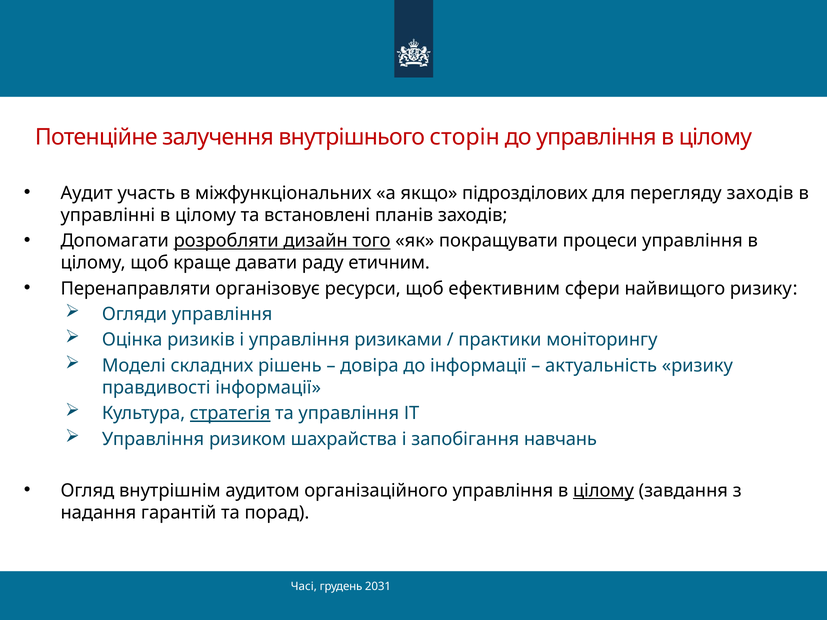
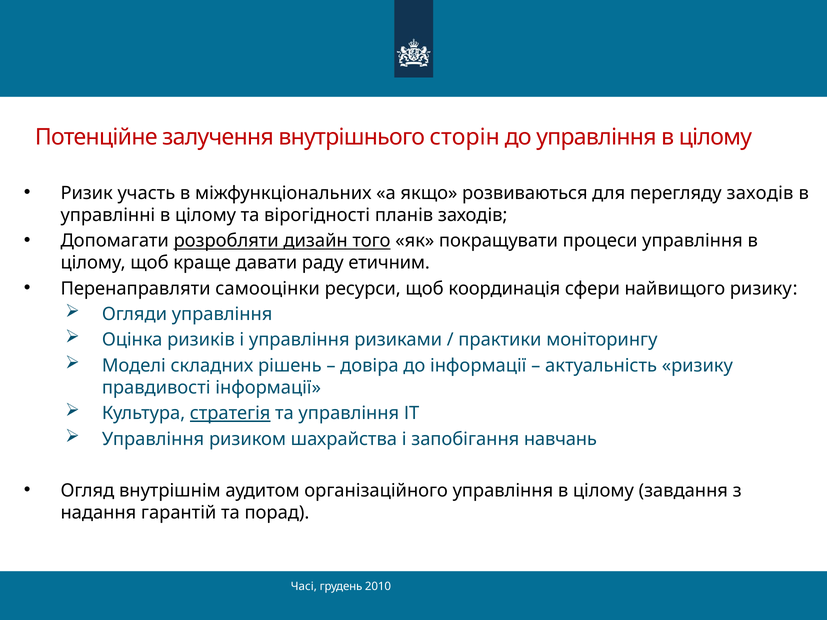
Аудит: Аудит -> Ризик (87, 193)
підрозділових: підрозділових -> розвиваються (525, 193)
встановлені: встановлені -> вірогідності (317, 215)
організовує: організовує -> самооцінки (268, 289)
ефективним: ефективним -> координація (504, 289)
цілому underline: present -> none (603, 491)
2031: 2031 -> 2010 (378, 587)
